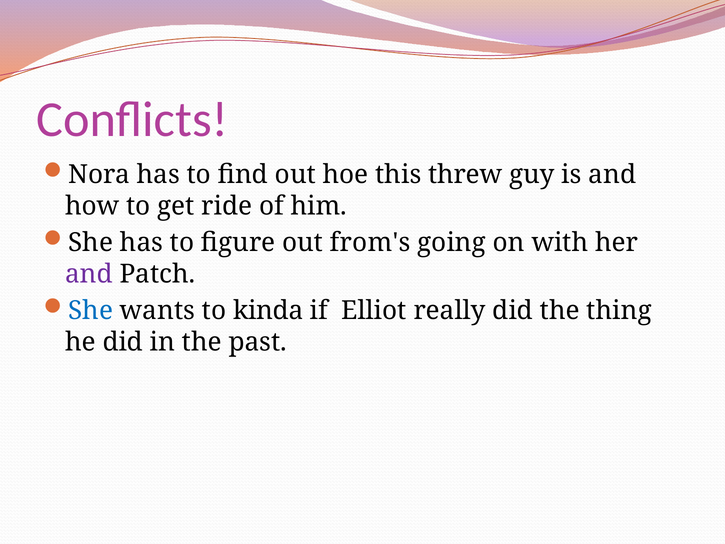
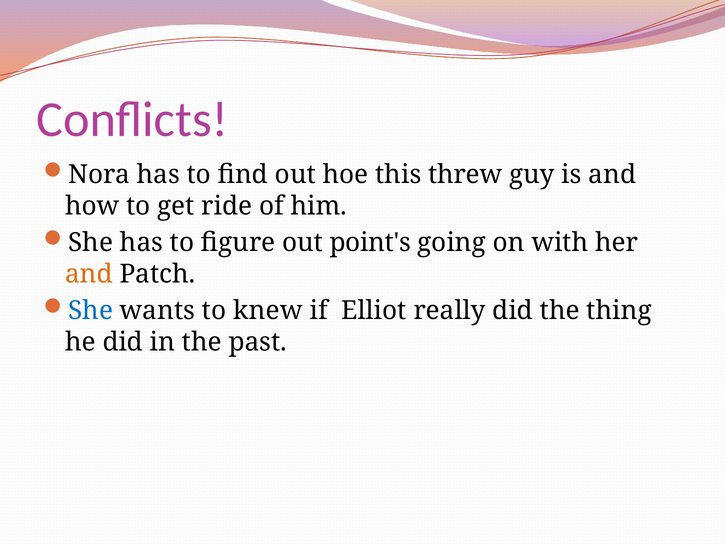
from's: from's -> point's (370, 243)
and colour: purple -> orange (89, 274)
kinda: kinda -> knew (268, 311)
